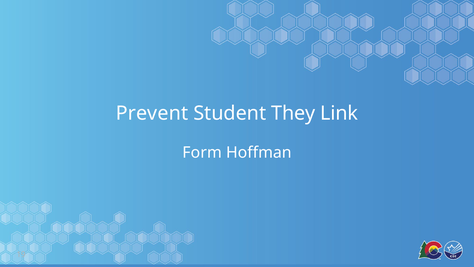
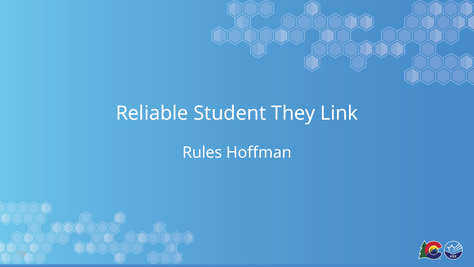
Prevent: Prevent -> Reliable (152, 113)
Form: Form -> Rules (202, 152)
